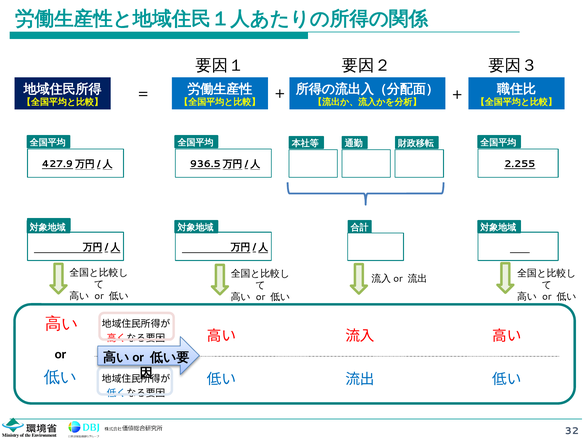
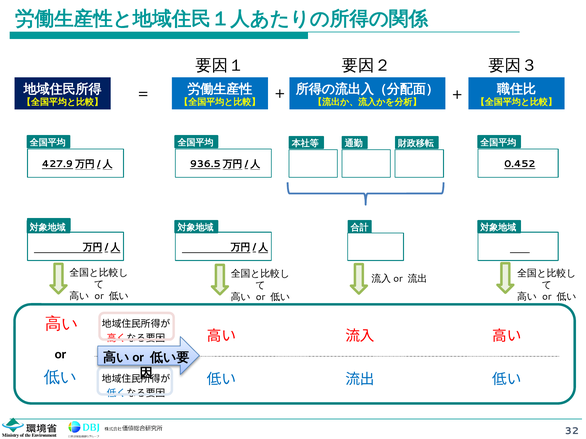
2.255: 2.255 -> 0.452 (520, 164)
